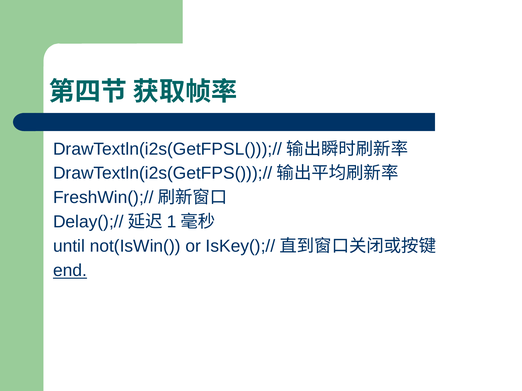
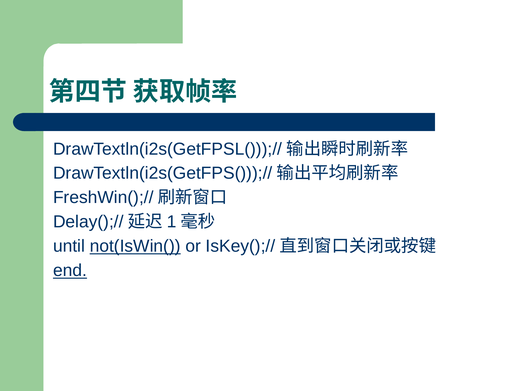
not(IsWin( underline: none -> present (135, 247)
